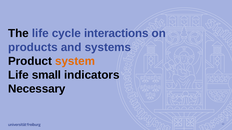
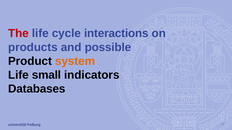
The colour: black -> red (18, 33)
systems: systems -> possible (108, 47)
Necessary: Necessary -> Databases (37, 89)
